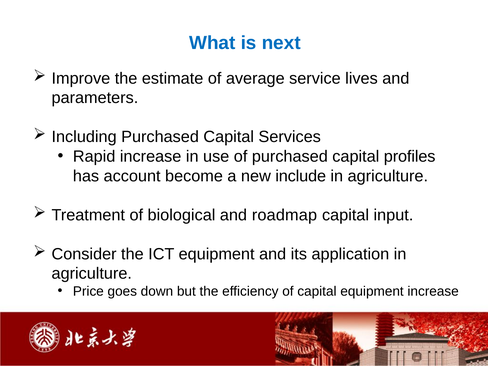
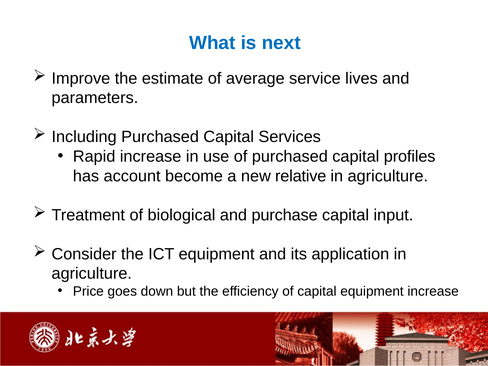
include: include -> relative (301, 176)
roadmap: roadmap -> purchase (285, 215)
